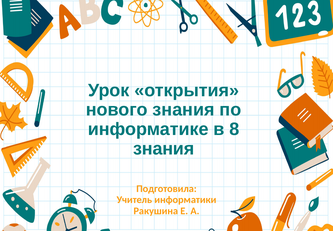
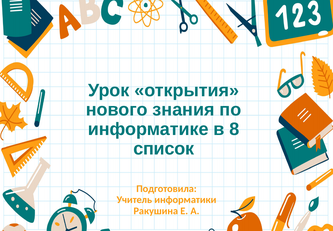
знания: знания -> список (164, 148)
